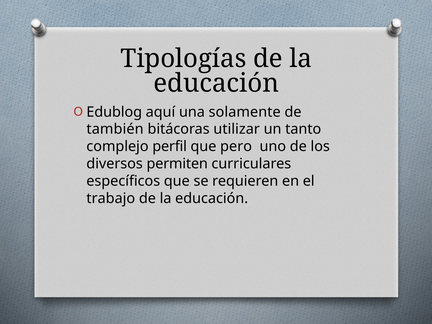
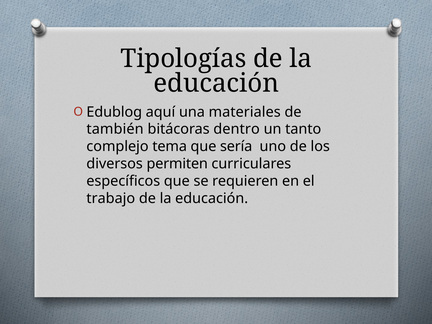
solamente: solamente -> materiales (245, 112)
utilizar: utilizar -> dentro (237, 129)
perfil: perfil -> tema (170, 146)
pero: pero -> sería (236, 146)
